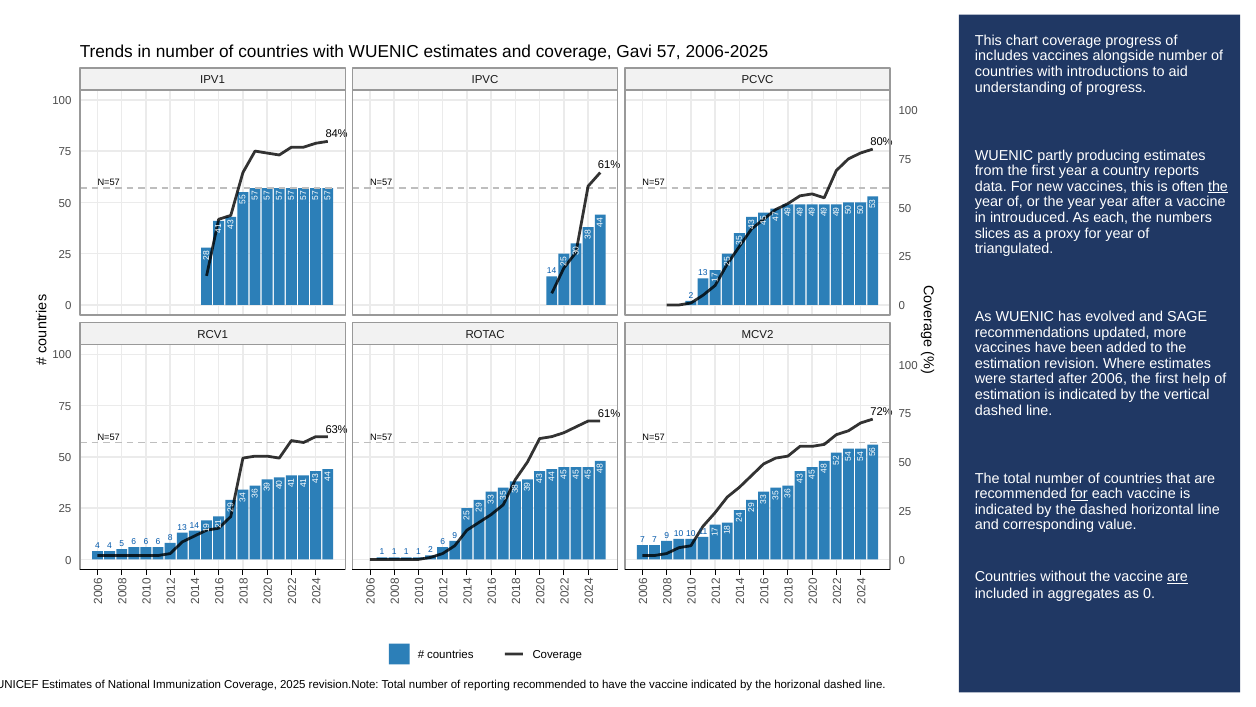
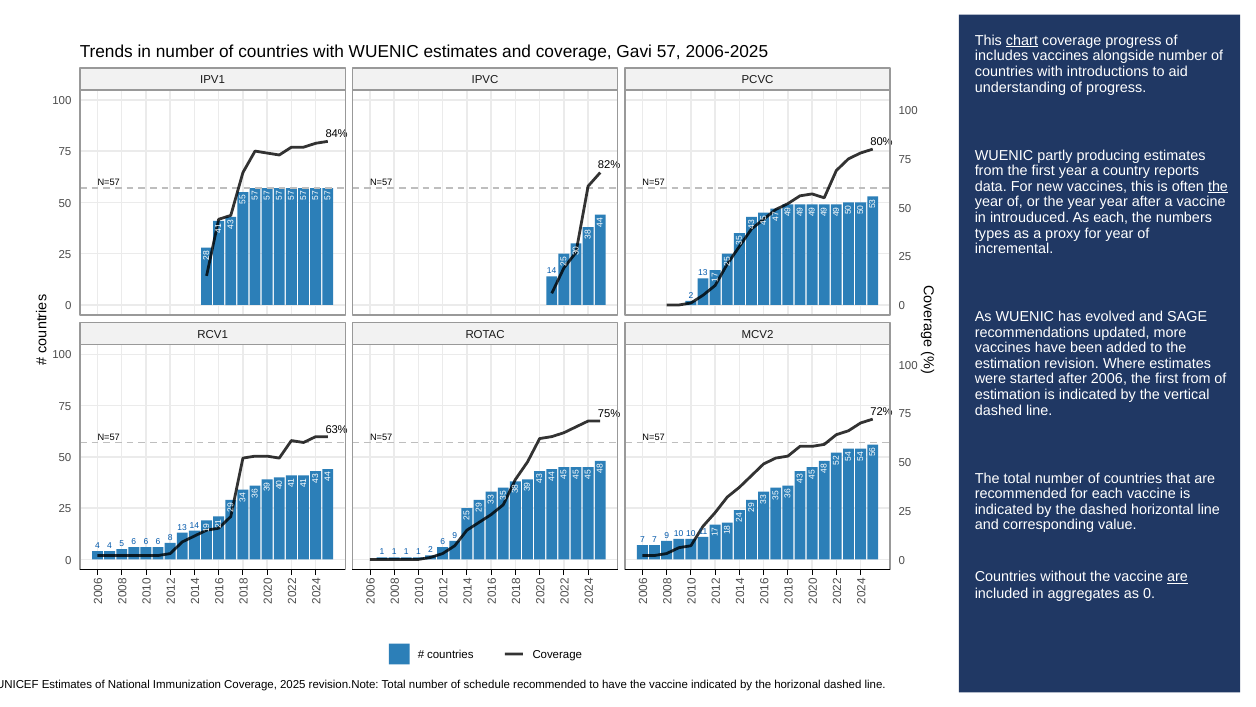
chart underline: none -> present (1022, 41)
61%: 61% -> 82% (609, 165)
slices: slices -> types (992, 233)
triangulated: triangulated -> incremental (1014, 249)
first help: help -> from (1196, 379)
61%: 61% -> 75% (609, 414)
for underline: present -> none (1079, 494)
reporting: reporting -> schedule (487, 684)
